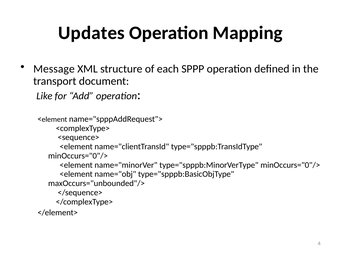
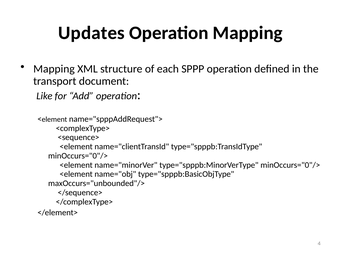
Message: Message -> Mapping (54, 69)
